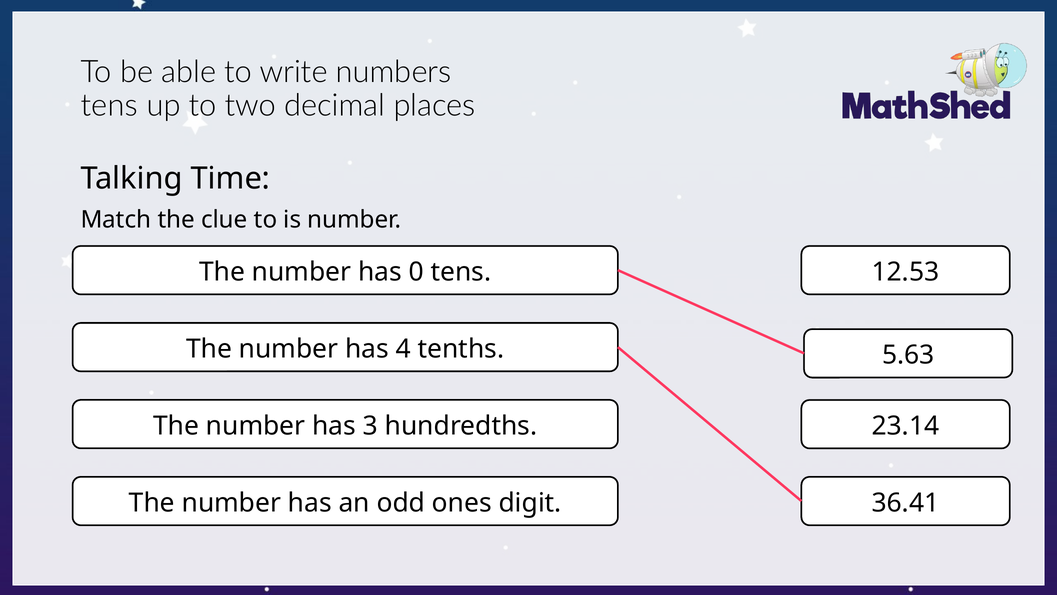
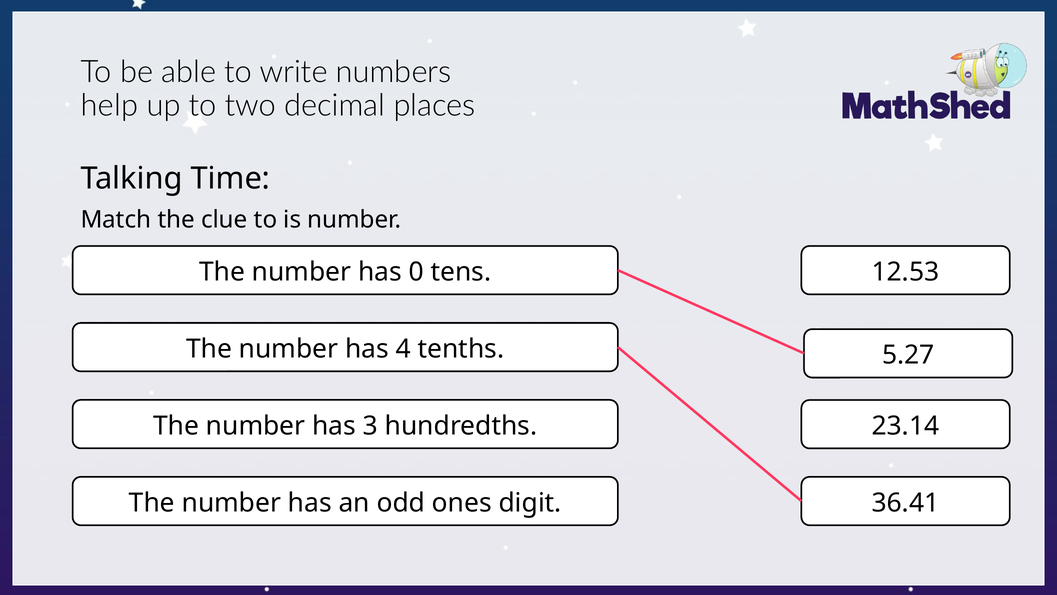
tens: tens -> help (109, 105)
5.63: 5.63 -> 5.27 (908, 355)
